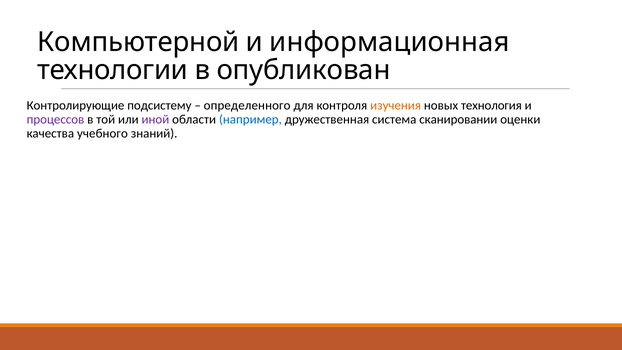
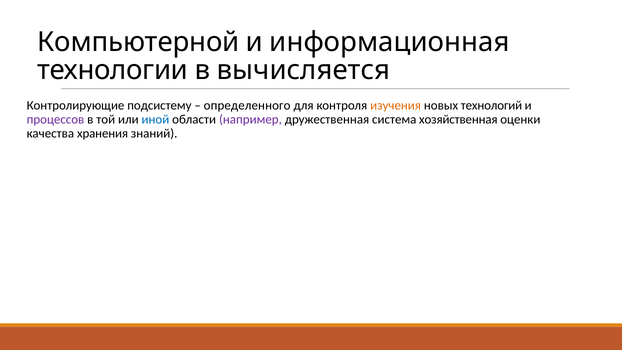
опубликован: опубликован -> вычисляется (303, 70)
технология: технология -> технологий (491, 106)
иной colour: purple -> blue (155, 120)
например colour: blue -> purple (250, 120)
сканировании: сканировании -> хозяйственная (458, 120)
учебного: учебного -> хранения (103, 134)
